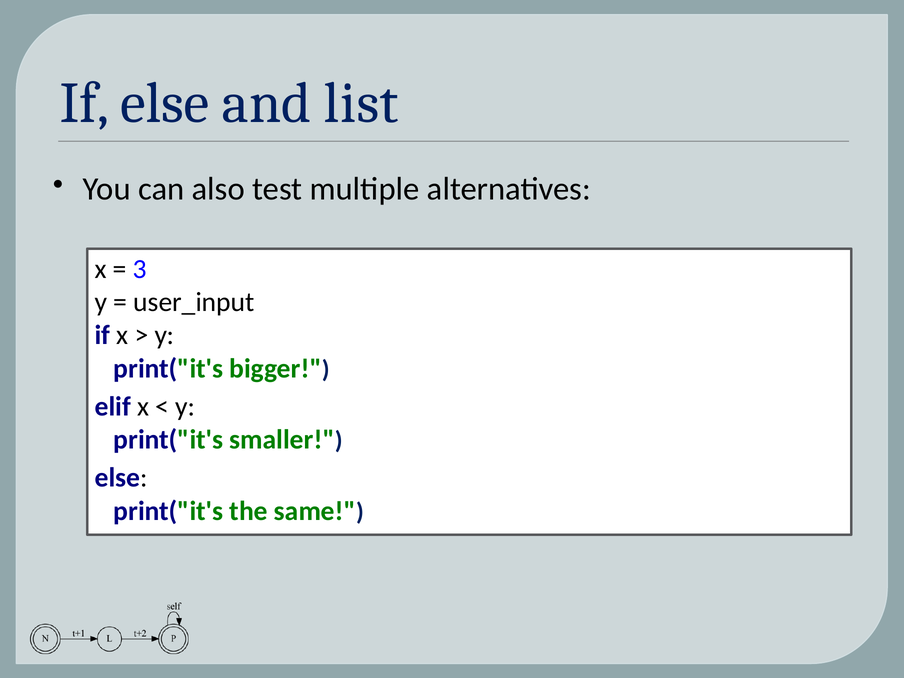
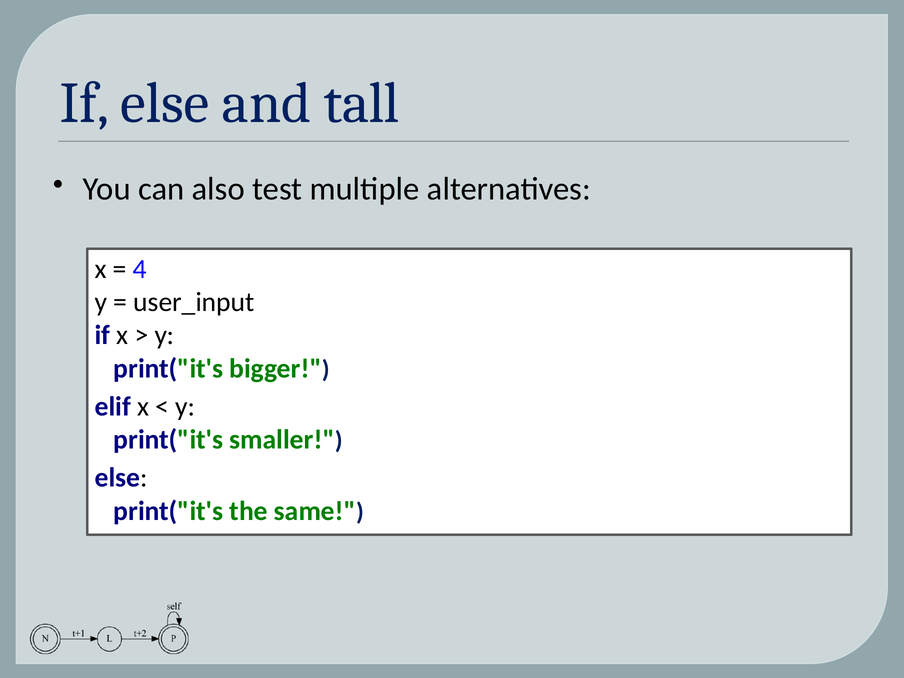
list: list -> tall (362, 103)
3: 3 -> 4 (140, 269)
